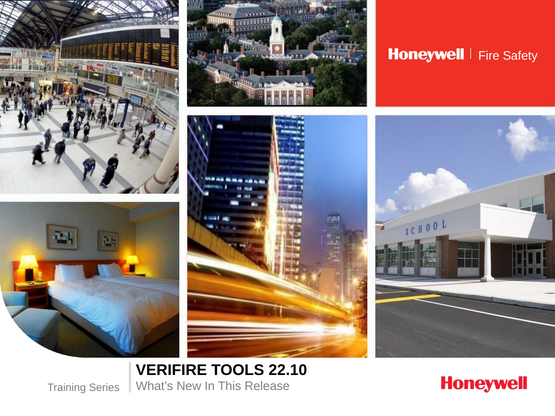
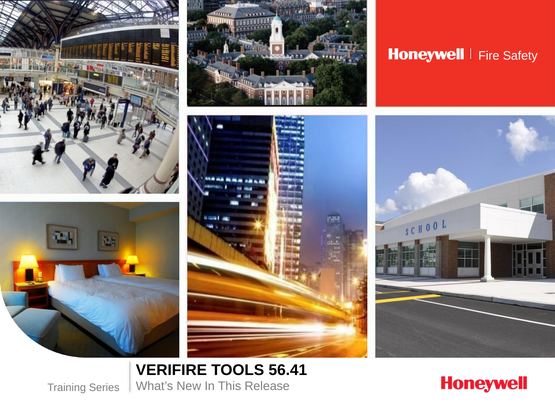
22.10: 22.10 -> 56.41 (288, 370)
